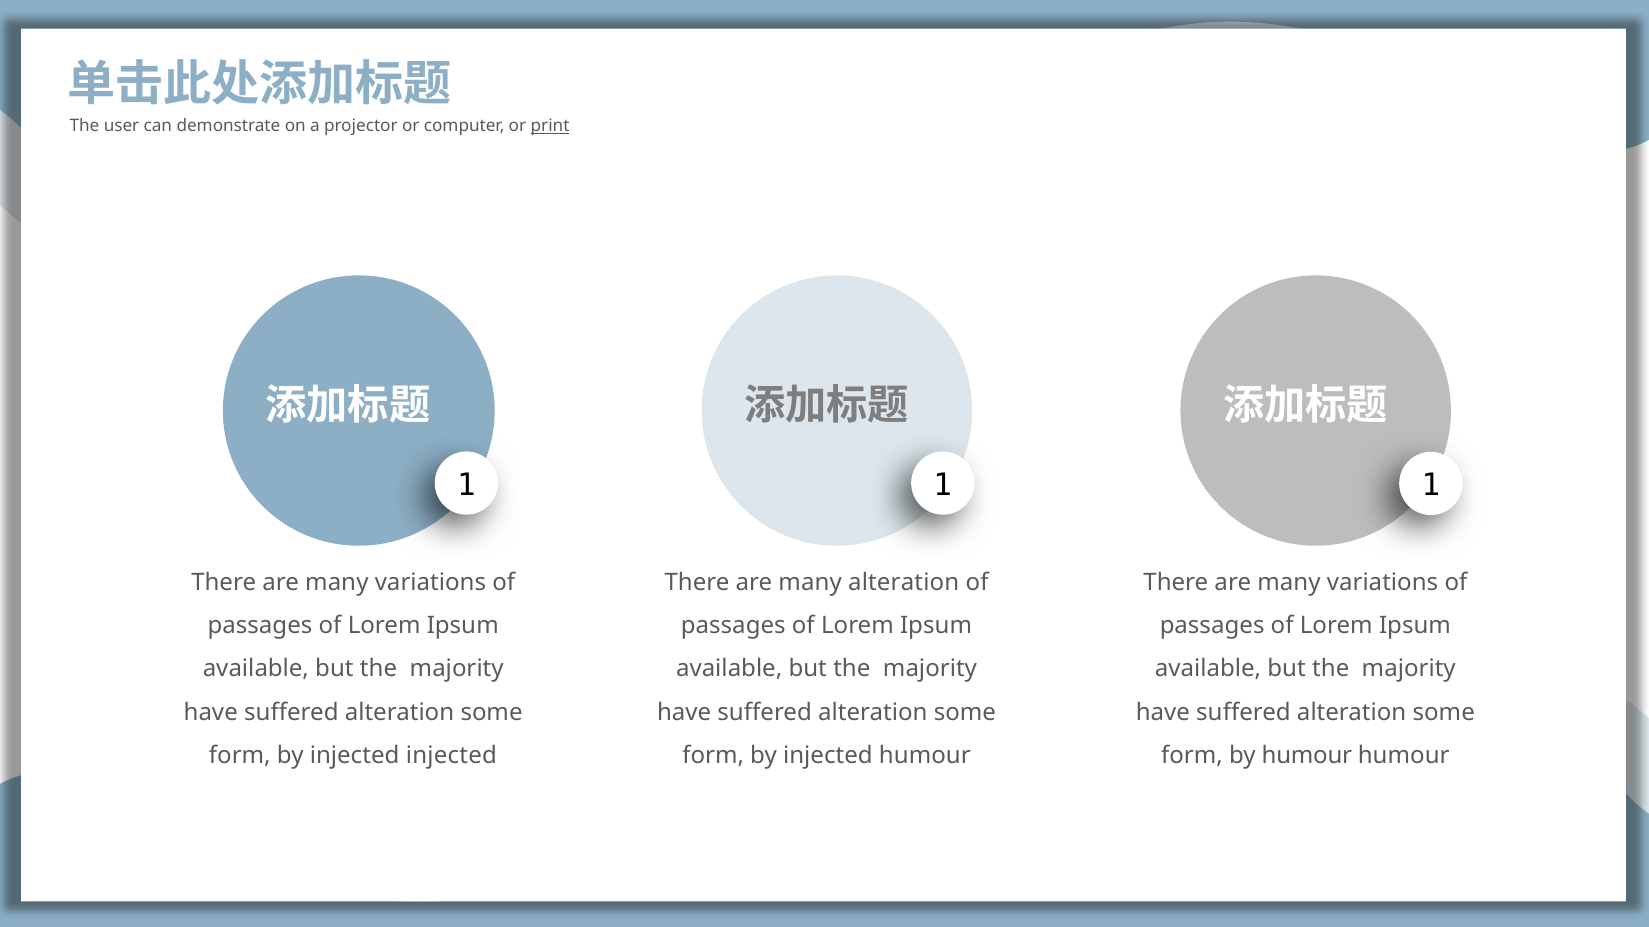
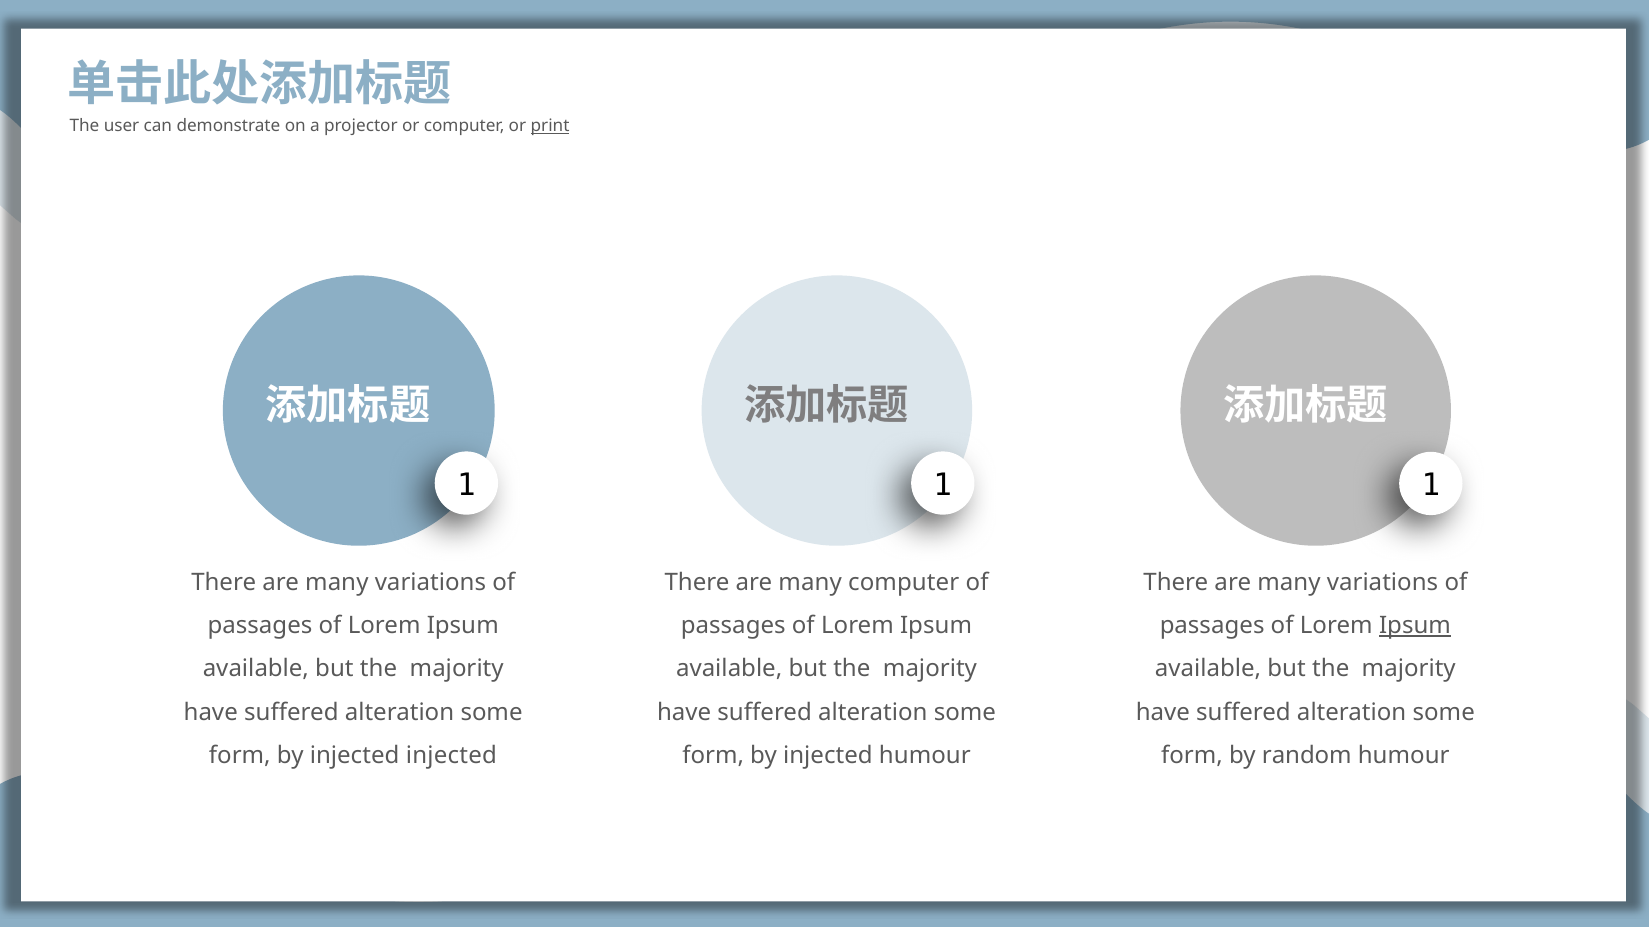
many alteration: alteration -> computer (904, 583)
Ipsum underline: none -> present (1415, 626)
by humour: humour -> random (1307, 756)
